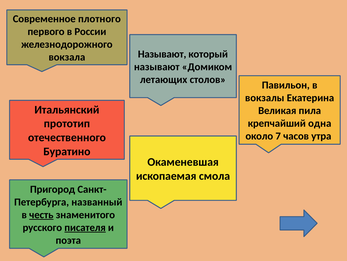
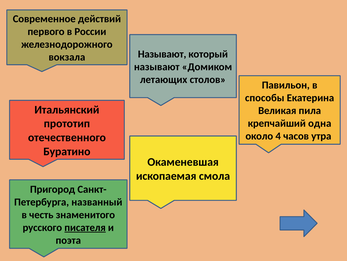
плотного: плотного -> действий (99, 19)
вокзалы: вокзалы -> способы (265, 98)
7: 7 -> 4 (278, 136)
честь underline: present -> none (41, 214)
